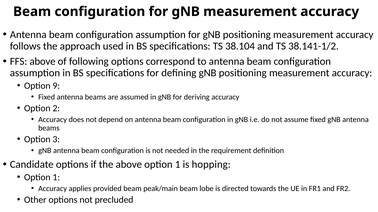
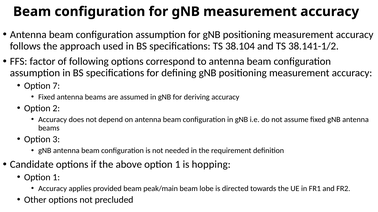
FFS above: above -> factor (43, 62)
9: 9 -> 7 (56, 86)
